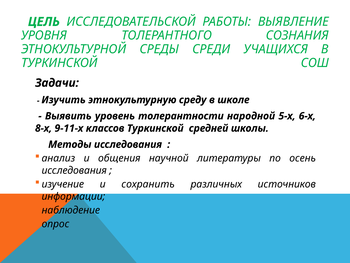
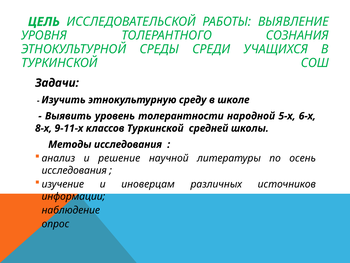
общения: общения -> решение (119, 158)
сохранить: сохранить -> иноверцам (148, 184)
